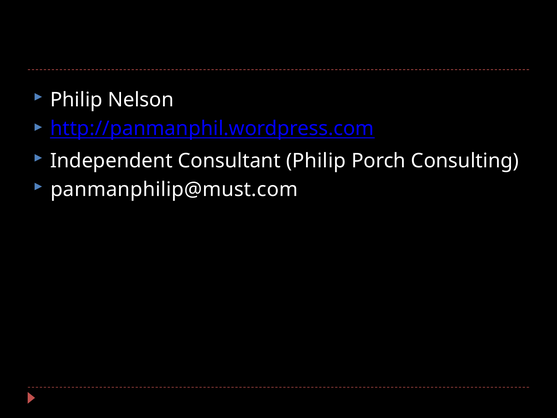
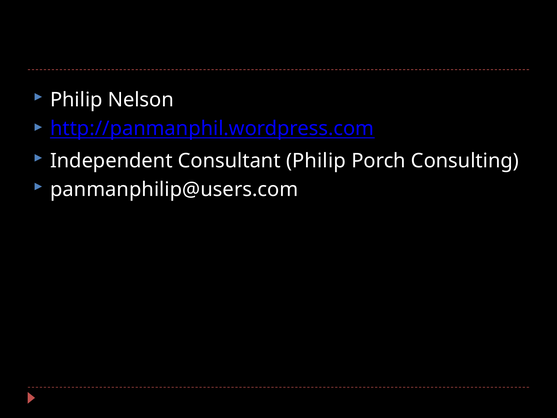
panmanphilip@must.com: panmanphilip@must.com -> panmanphilip@users.com (174, 189)
